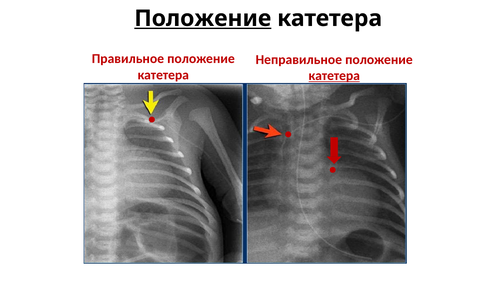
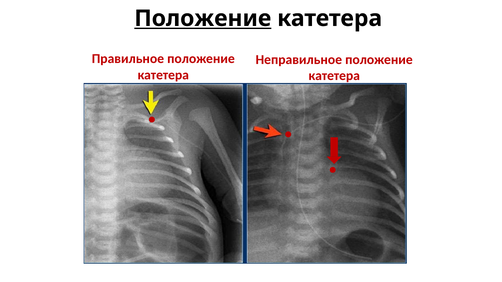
катетера underline: present -> none (334, 76)
